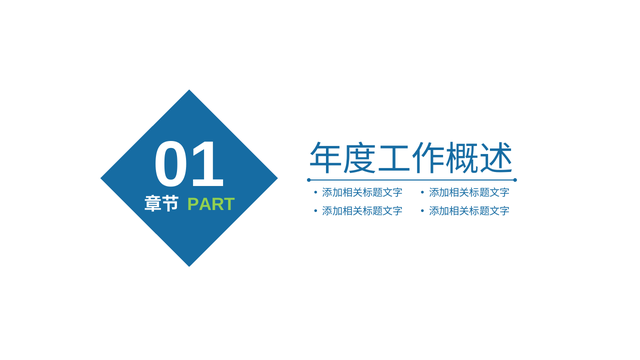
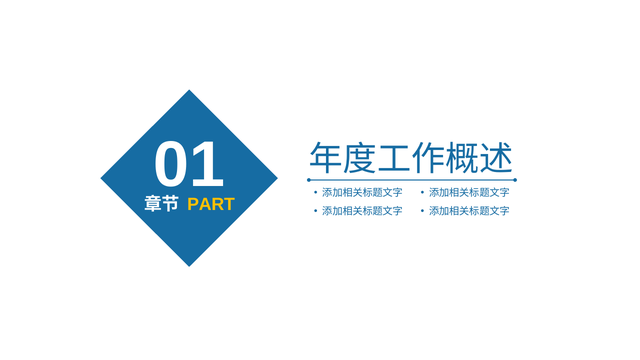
PART colour: light green -> yellow (211, 204)
